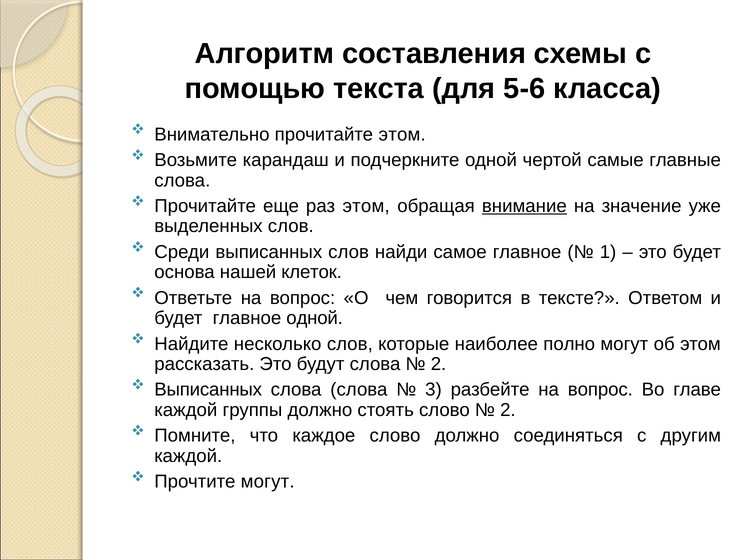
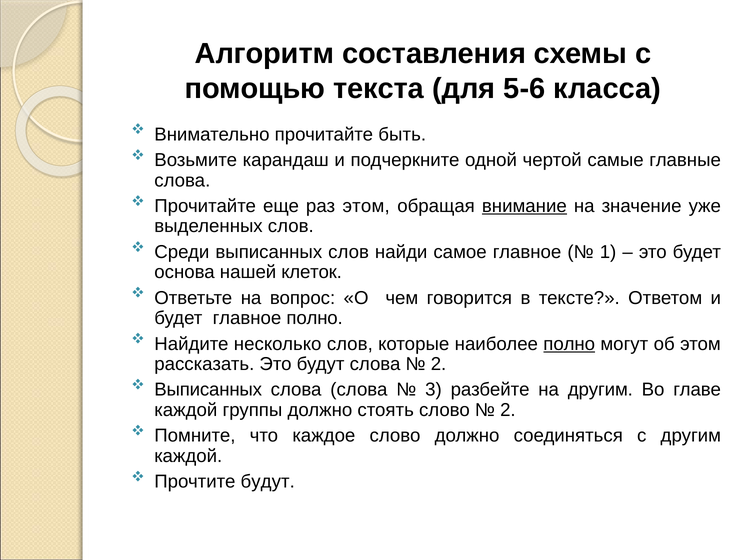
прочитайте этом: этом -> быть (402, 134)
главное одной: одной -> полно (315, 318)
полно underline: none -> present (569, 344)
разбейте на вопрос: вопрос -> другим (600, 389)
Прочтите могут: могут -> будут (268, 481)
